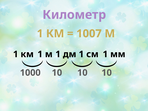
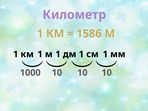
1007: 1007 -> 1586 (89, 34)
